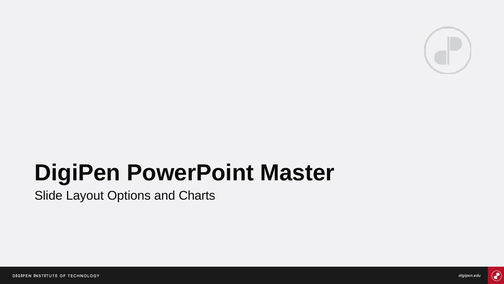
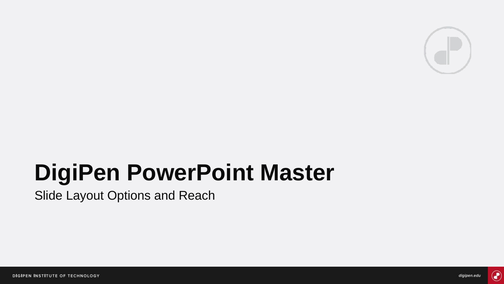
Charts: Charts -> Reach (197, 195)
